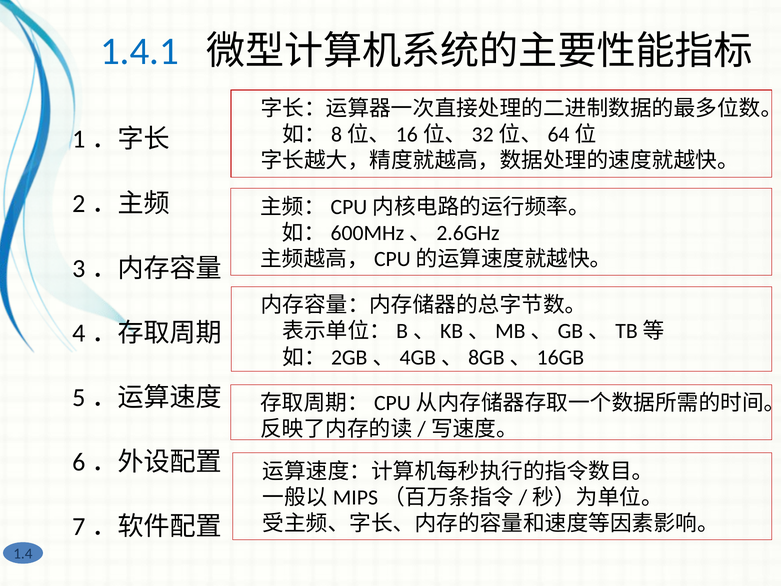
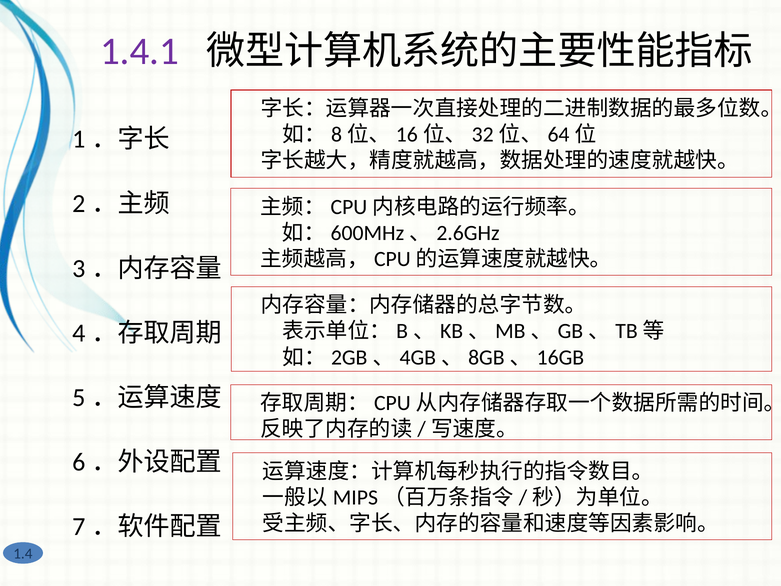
1.4.1 colour: blue -> purple (139, 52)
